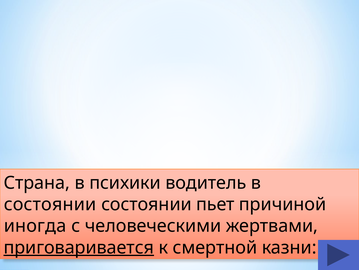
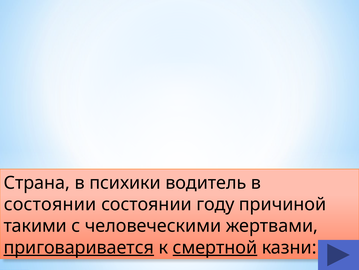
пьет: пьет -> году (215, 204)
иногда: иногда -> такими (35, 225)
смертной underline: none -> present (215, 247)
